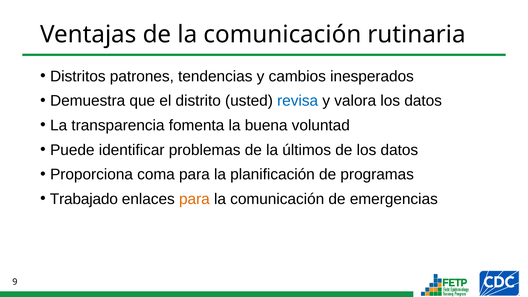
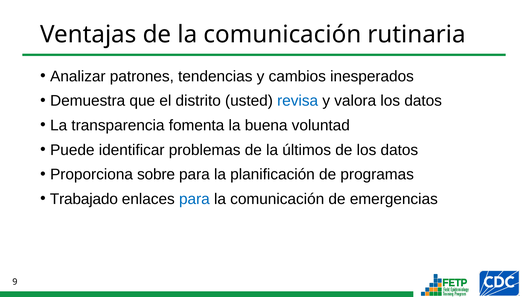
Distritos: Distritos -> Analizar (78, 76)
coma: coma -> sobre (156, 174)
para colour: orange -> blue (194, 199)
